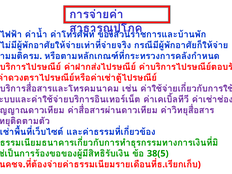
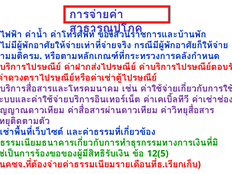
38(5: 38(5 -> 12(5 (158, 154)
